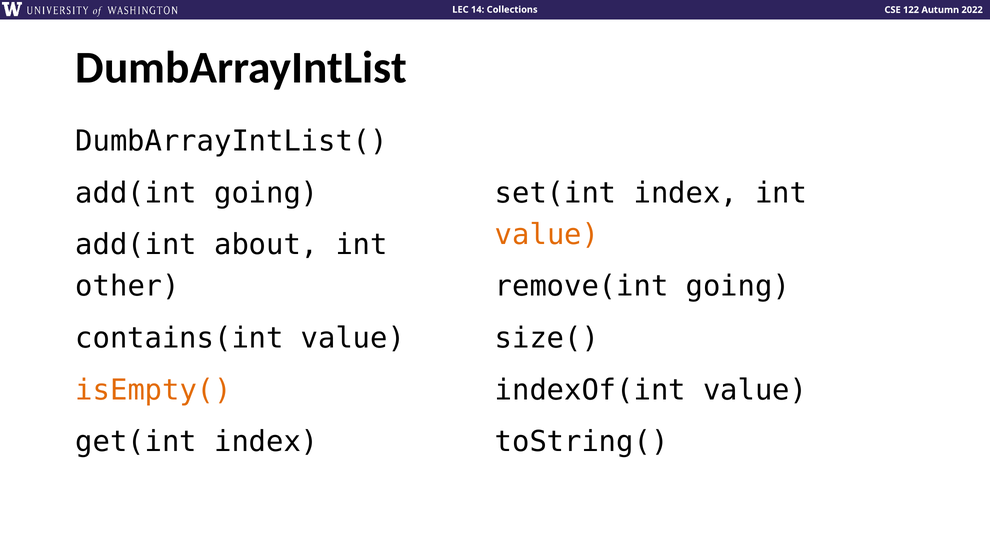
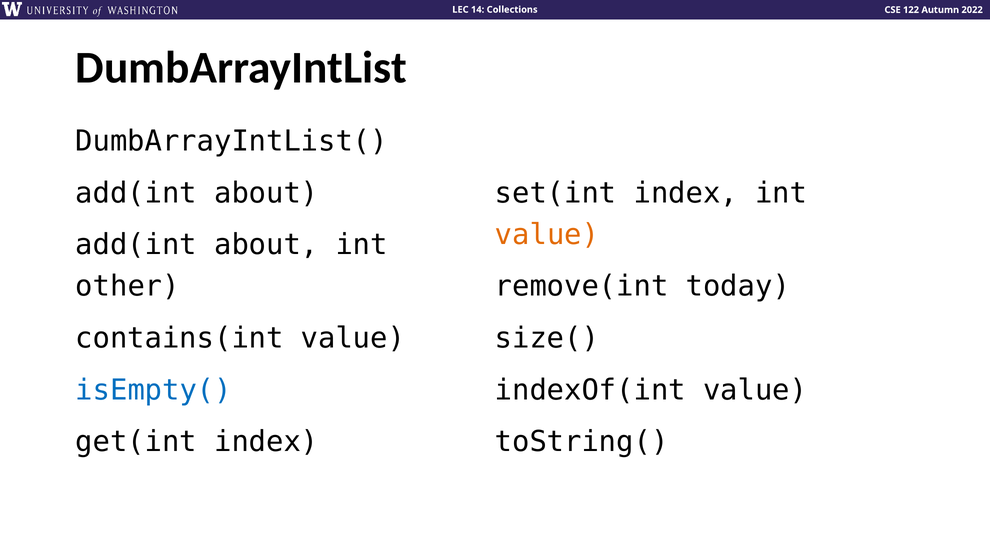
going: going -> about (266, 193)
remove(int going: going -> today (738, 286)
isEmpty( colour: orange -> blue (154, 390)
